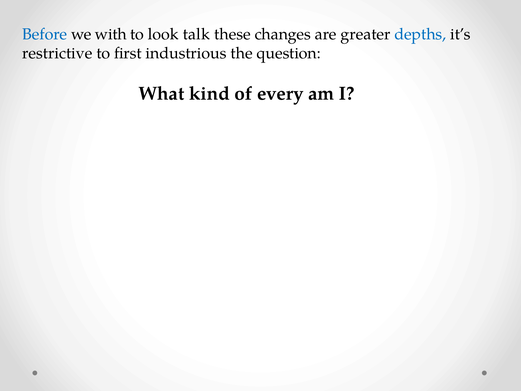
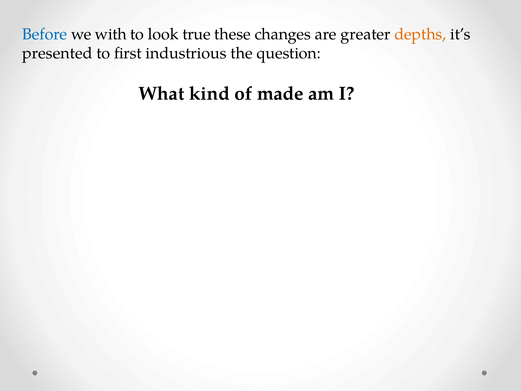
talk: talk -> true (197, 34)
depths colour: blue -> orange (420, 34)
restrictive: restrictive -> presented (57, 53)
every: every -> made (280, 93)
